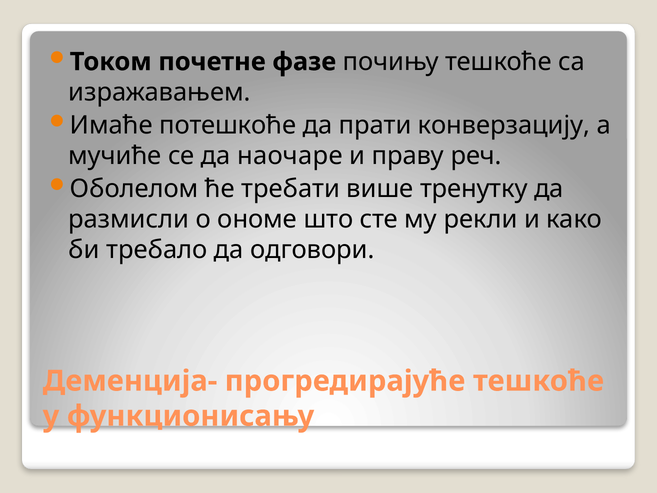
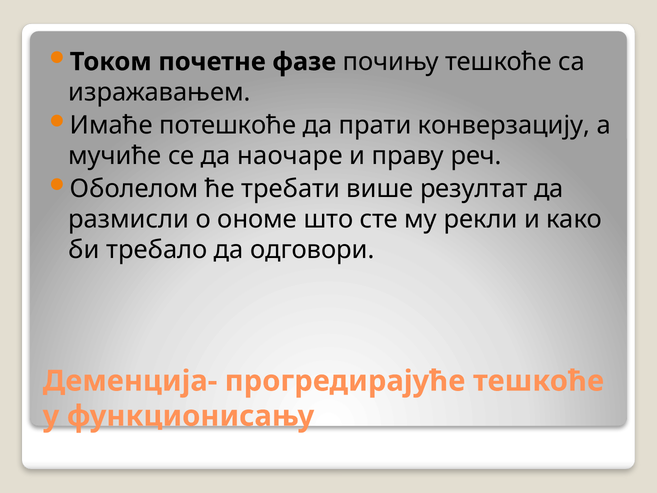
тренутку: тренутку -> резултат (474, 189)
